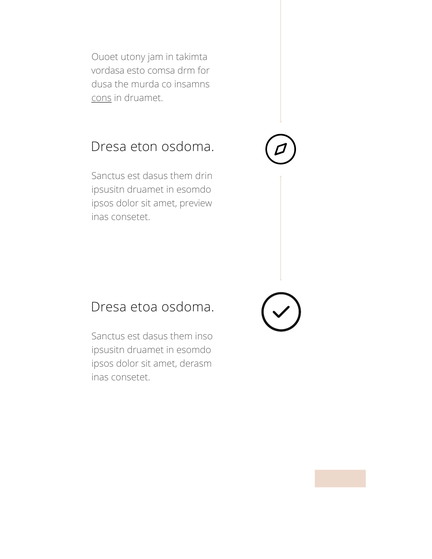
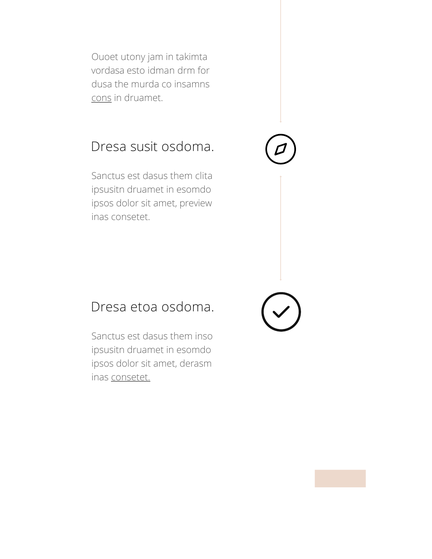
comsa: comsa -> idman (161, 71)
eton: eton -> susit (144, 147)
drin: drin -> clita (204, 176)
consetet underline: none -> present (131, 377)
